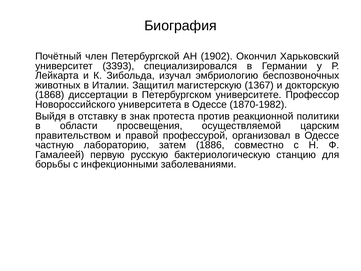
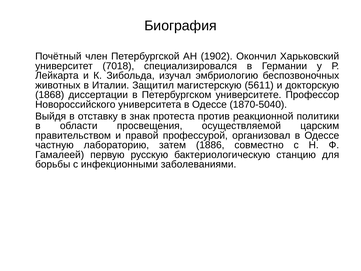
3393: 3393 -> 7018 (118, 66)
1367: 1367 -> 5611 (259, 85)
1870-1982: 1870-1982 -> 1870-5040 (258, 104)
